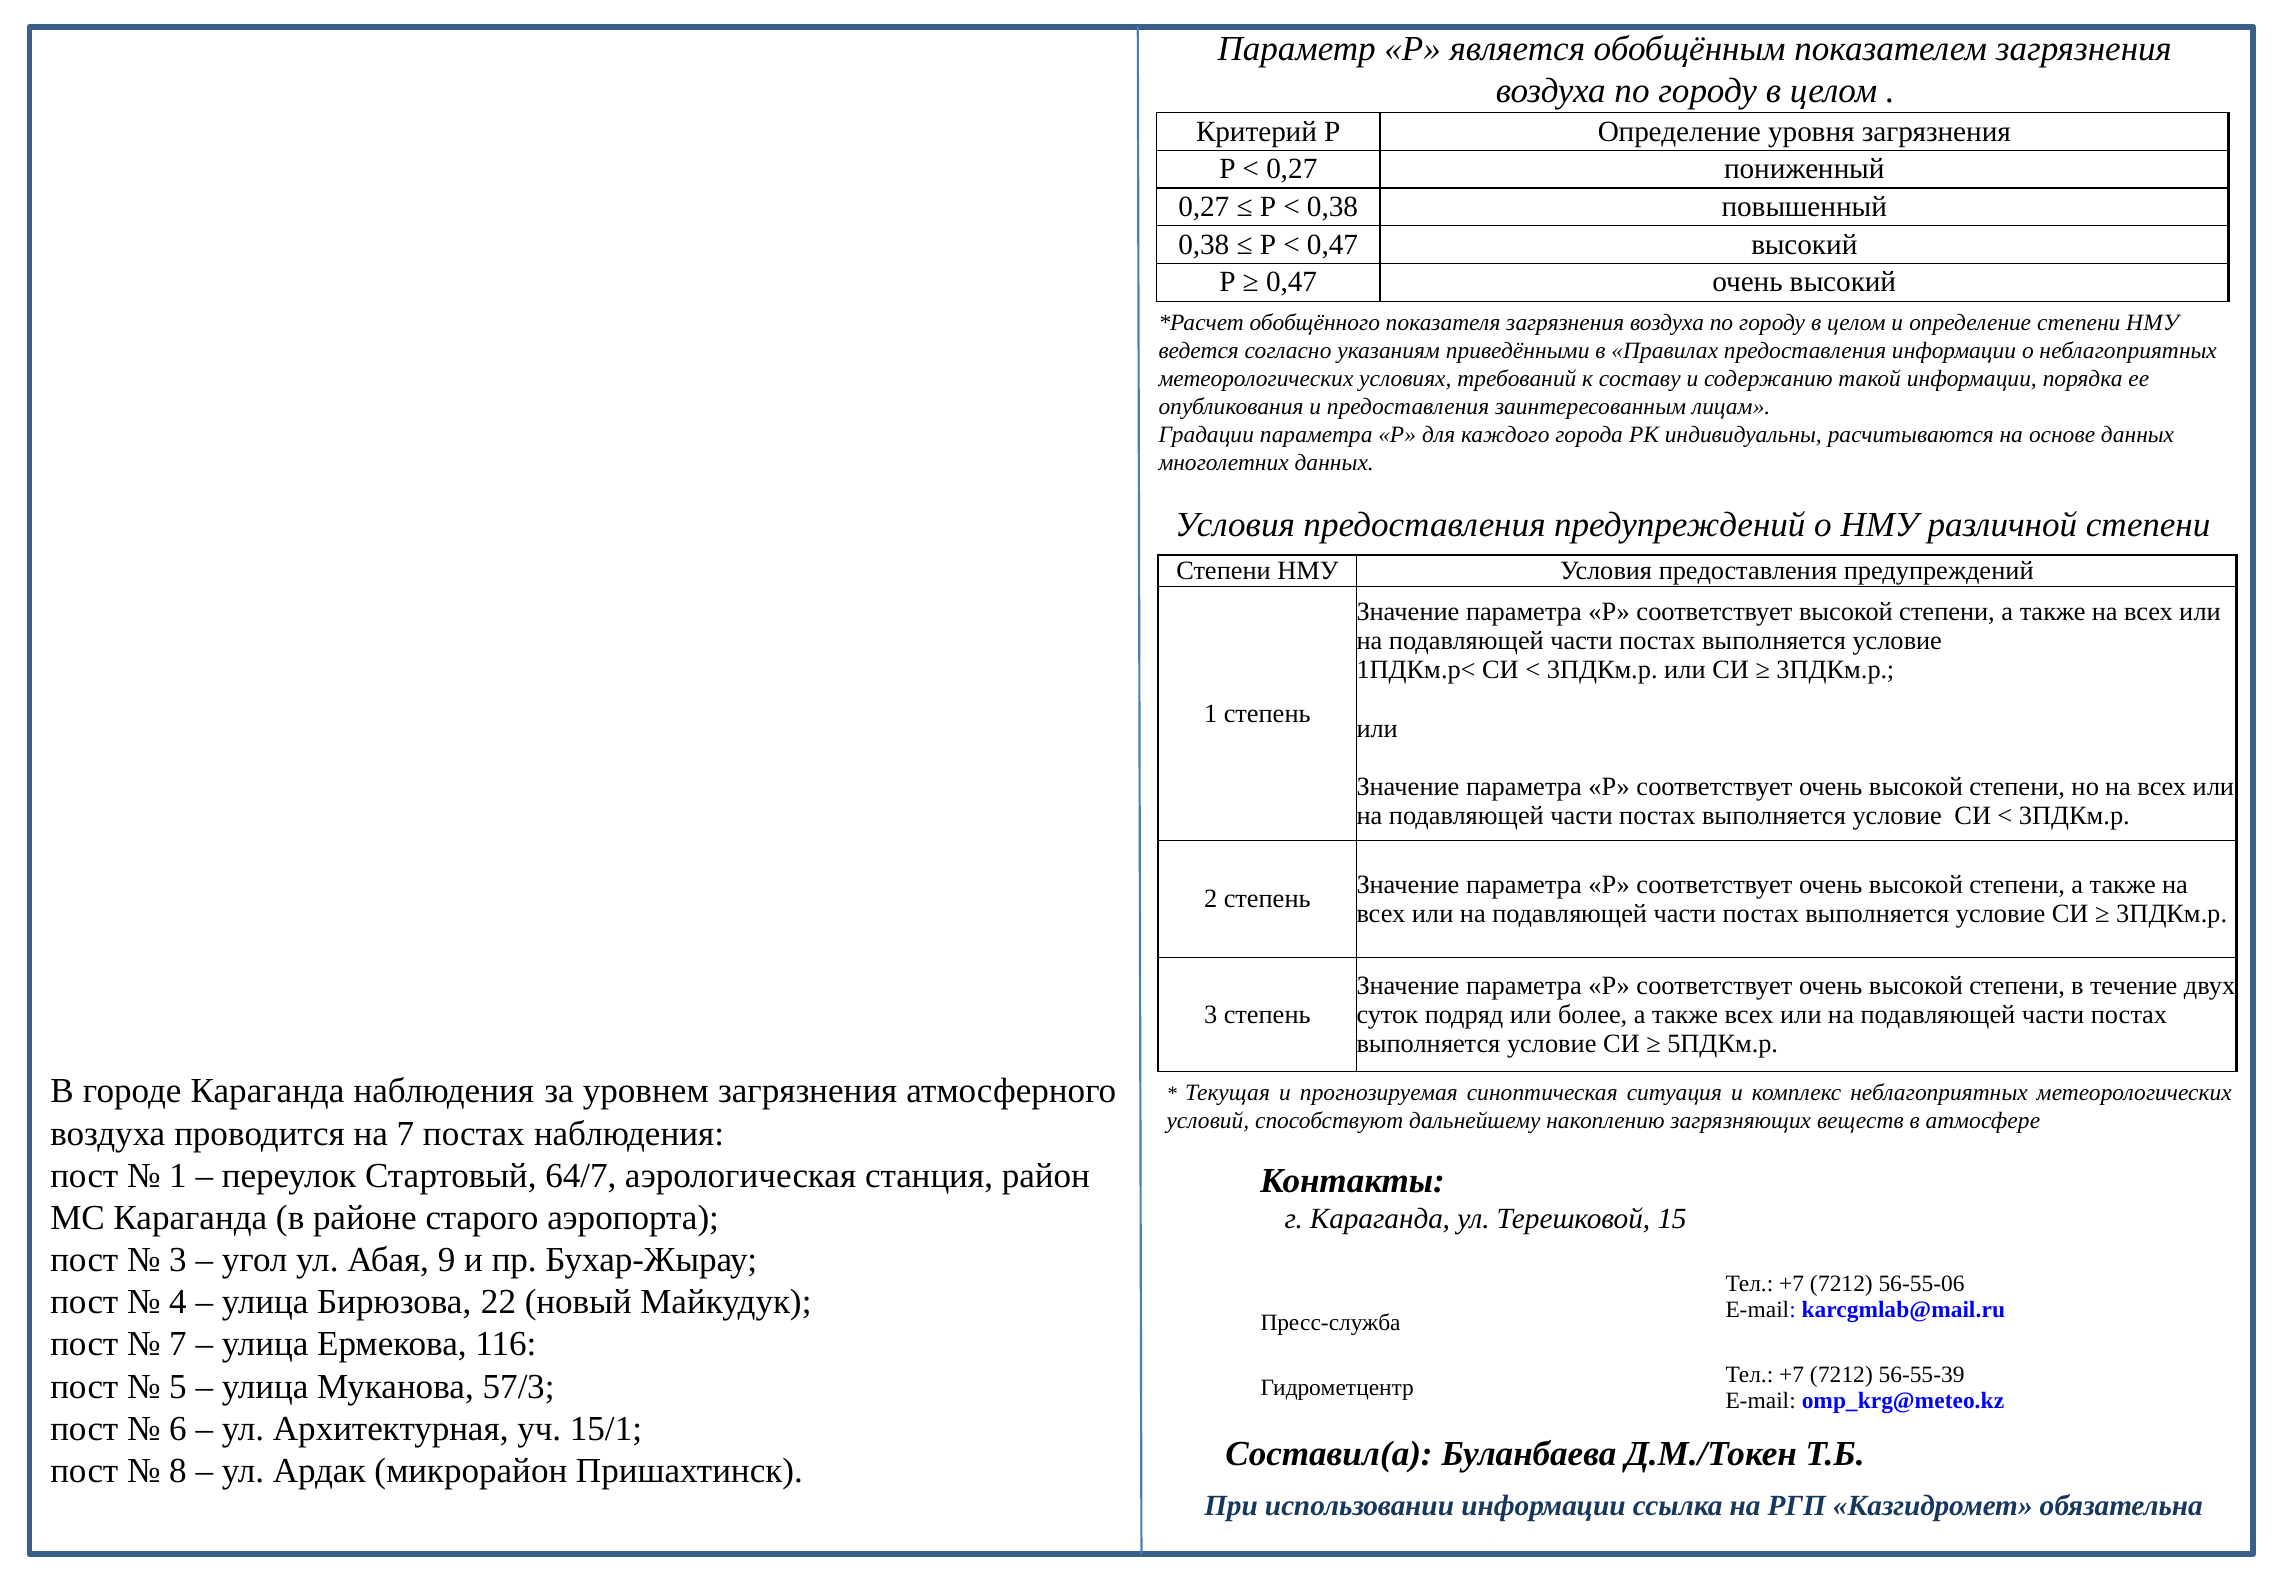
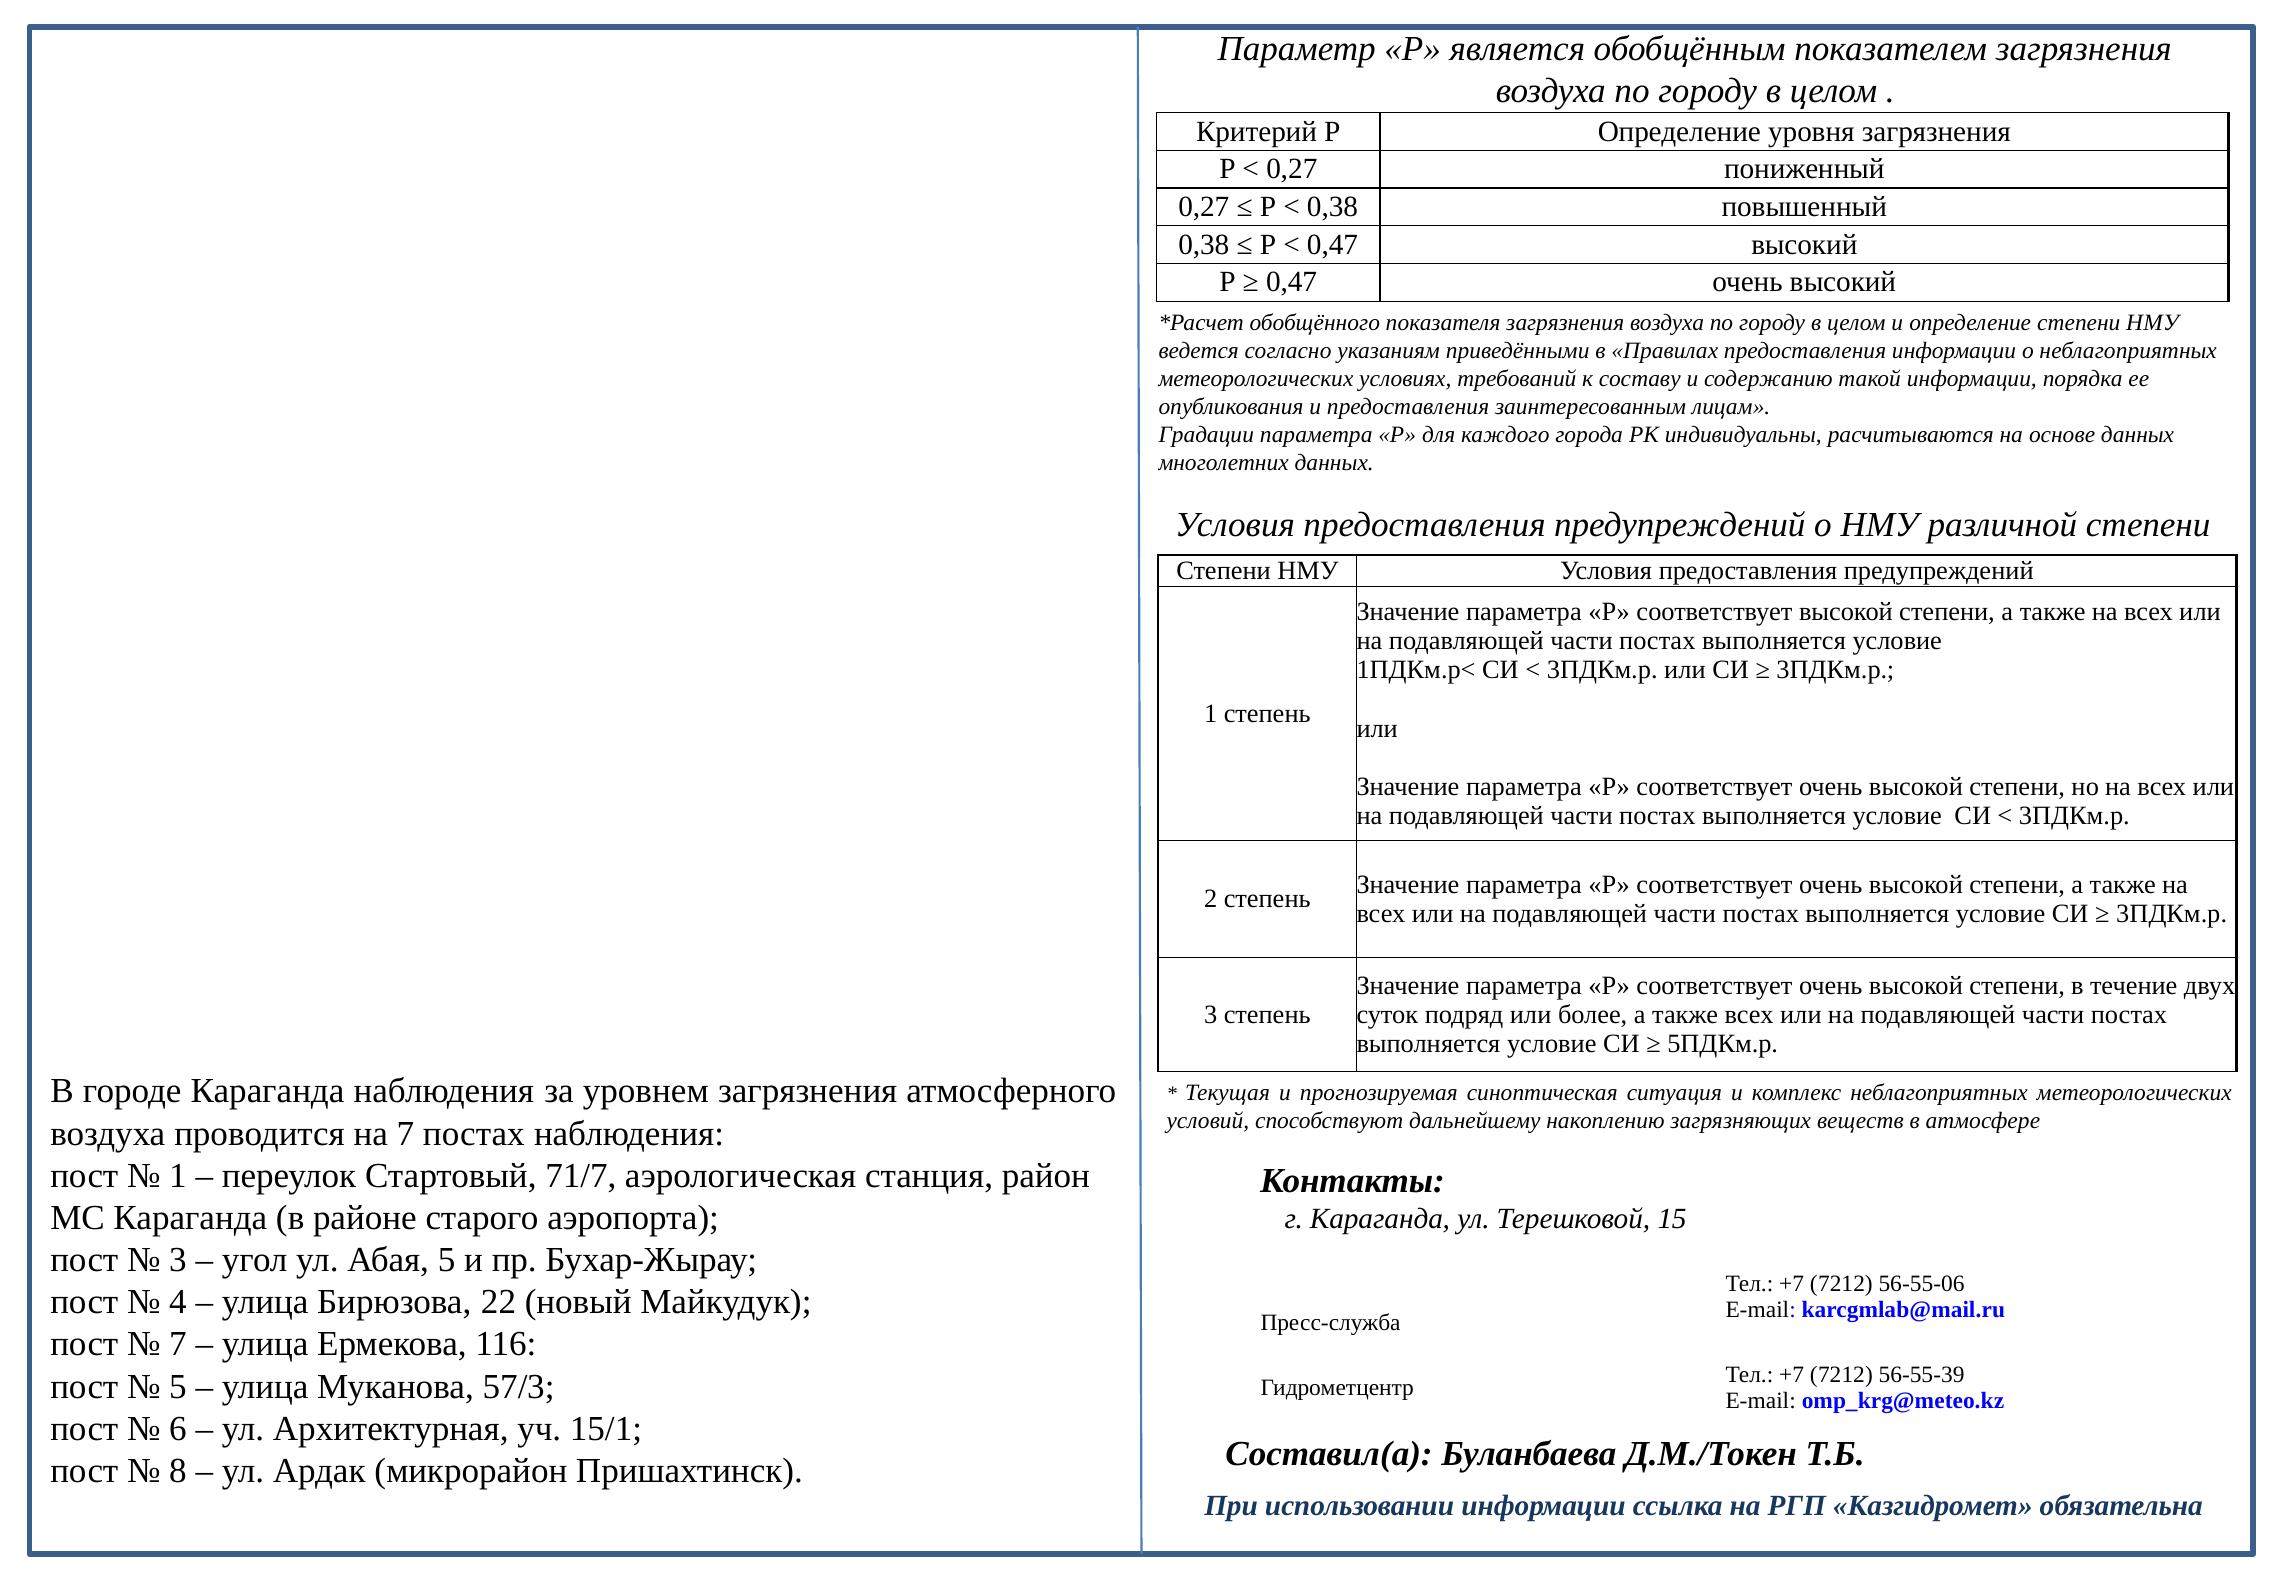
64/7: 64/7 -> 71/7 (581, 1175)
Абая 9: 9 -> 5 (447, 1260)
